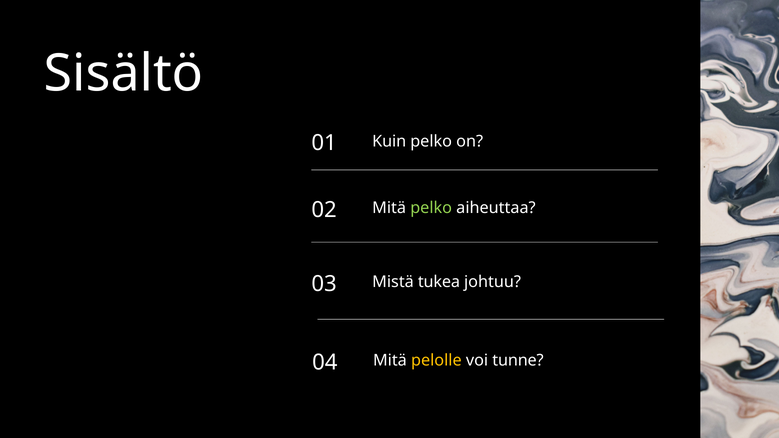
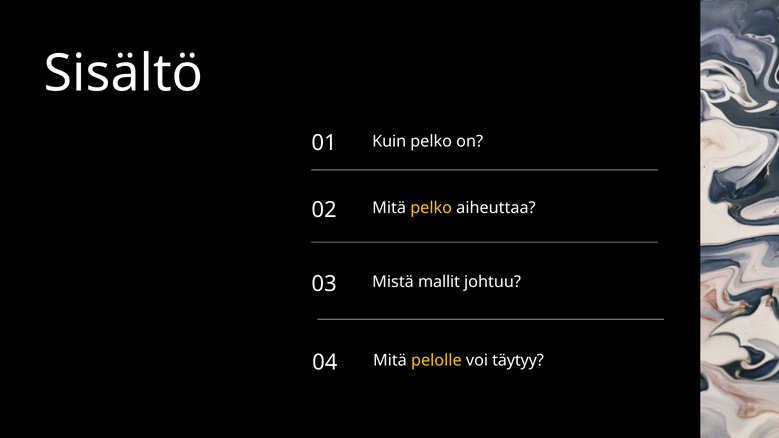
pelko colour: light green -> yellow (431, 208)
tukea: tukea -> mallit (439, 282)
tunne: tunne -> täytyy (518, 361)
